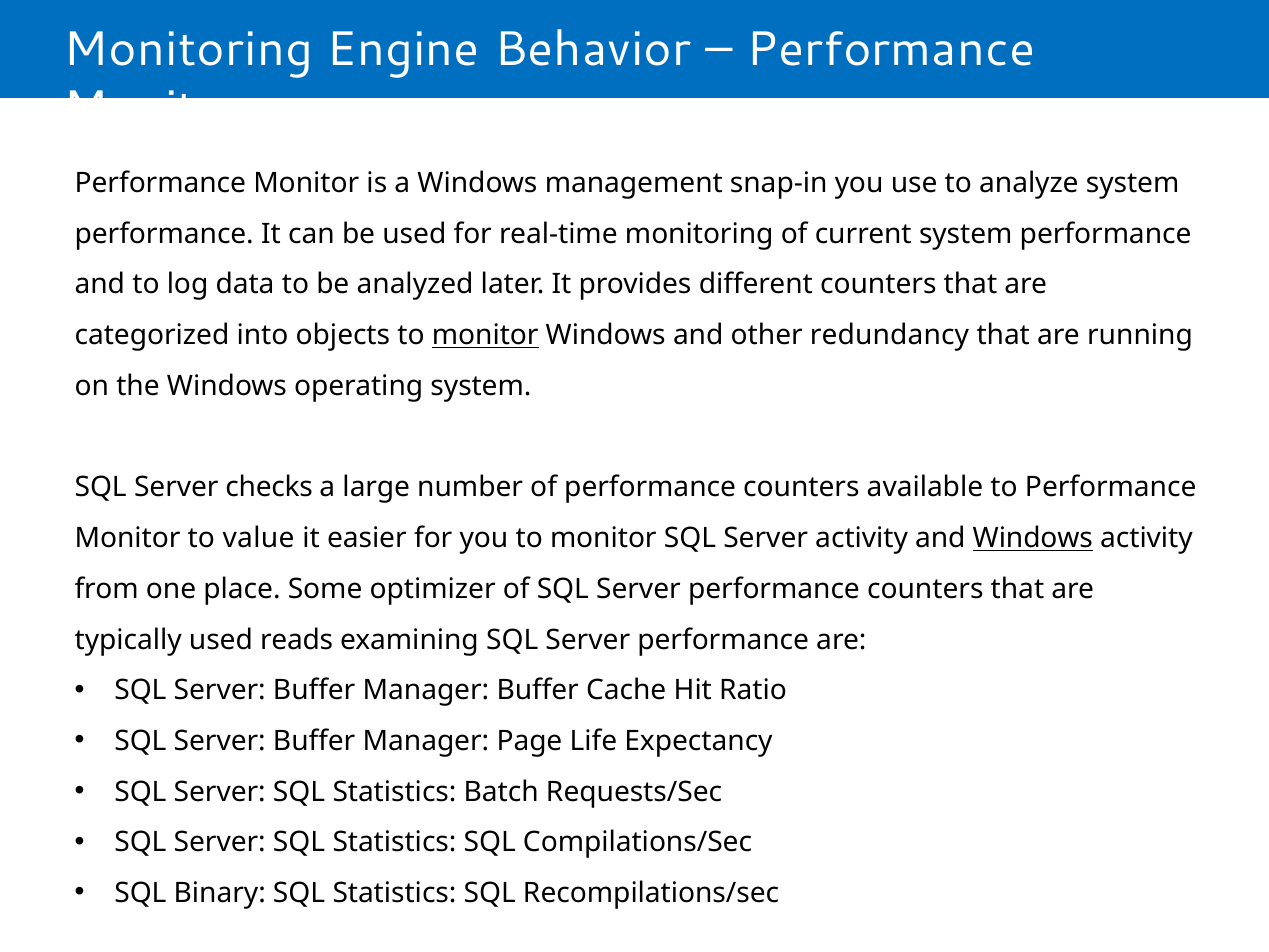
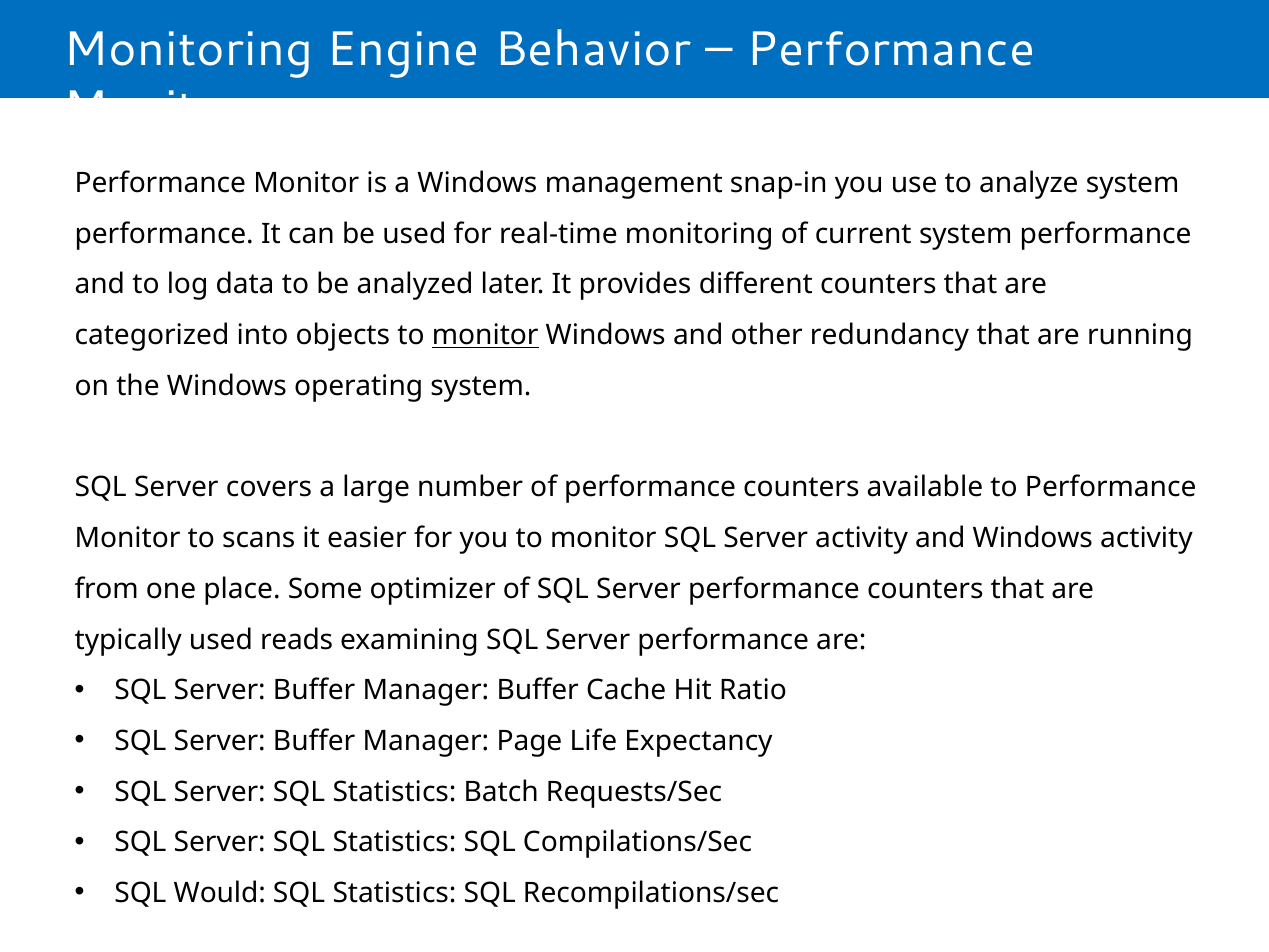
checks: checks -> covers (269, 487)
value: value -> scans (259, 538)
Windows underline: present -> none (1033, 538)
Binary: Binary -> Would (220, 893)
